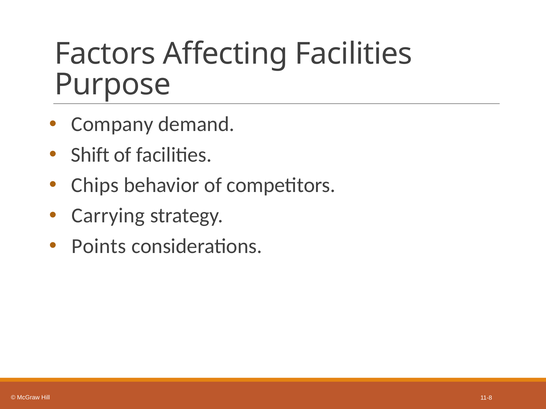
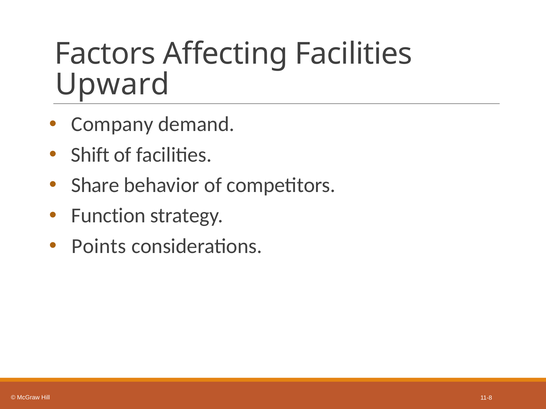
Purpose: Purpose -> Upward (112, 85)
Chips: Chips -> Share (95, 185)
Carrying: Carrying -> Function (108, 216)
